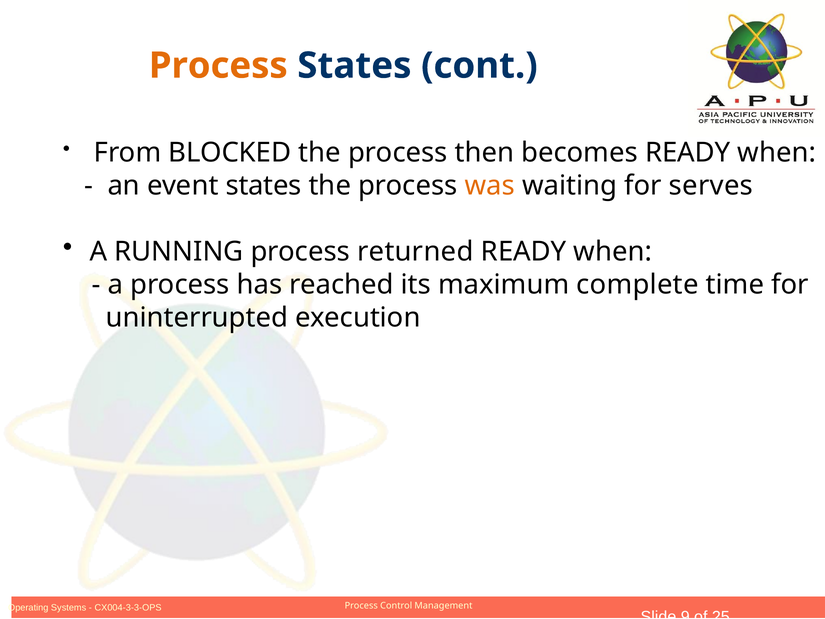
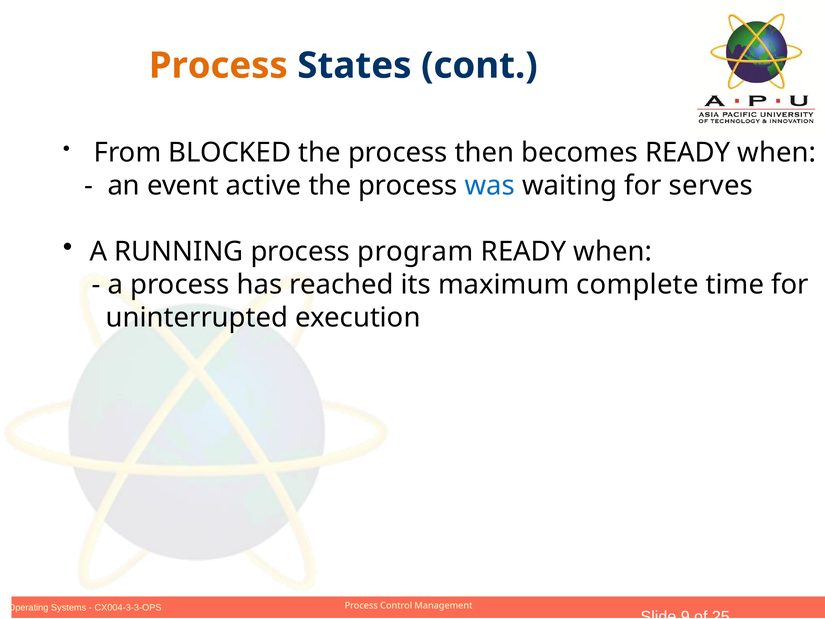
event states: states -> active (263, 186)
was colour: orange -> blue (490, 186)
returned: returned -> program (415, 252)
